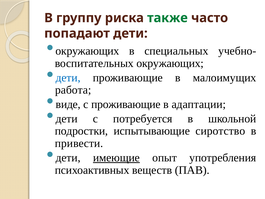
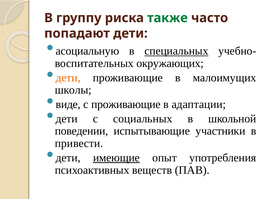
окружающих: окружающих -> асоциальную (87, 51)
специальных underline: none -> present (176, 51)
дети colour: blue -> orange (68, 78)
работа: работа -> школы (73, 90)
потребуется: потребуется -> социальных (143, 119)
подростки: подростки -> поведении (81, 131)
сиротство: сиротство -> участники (220, 131)
